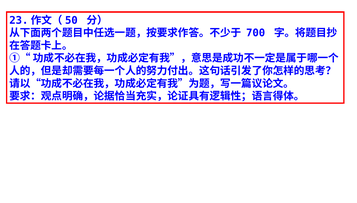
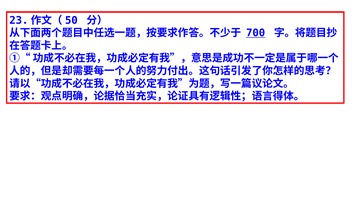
700 underline: none -> present (256, 33)
